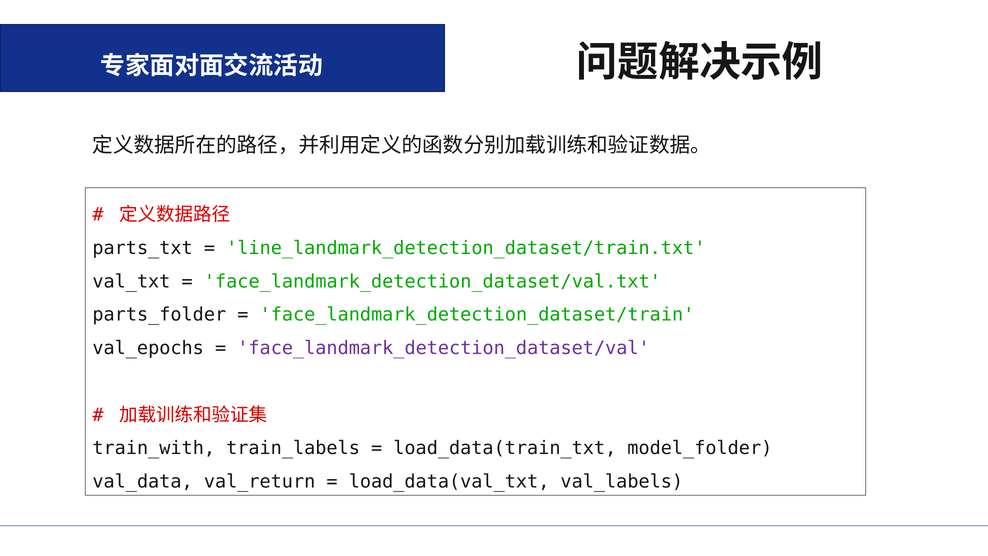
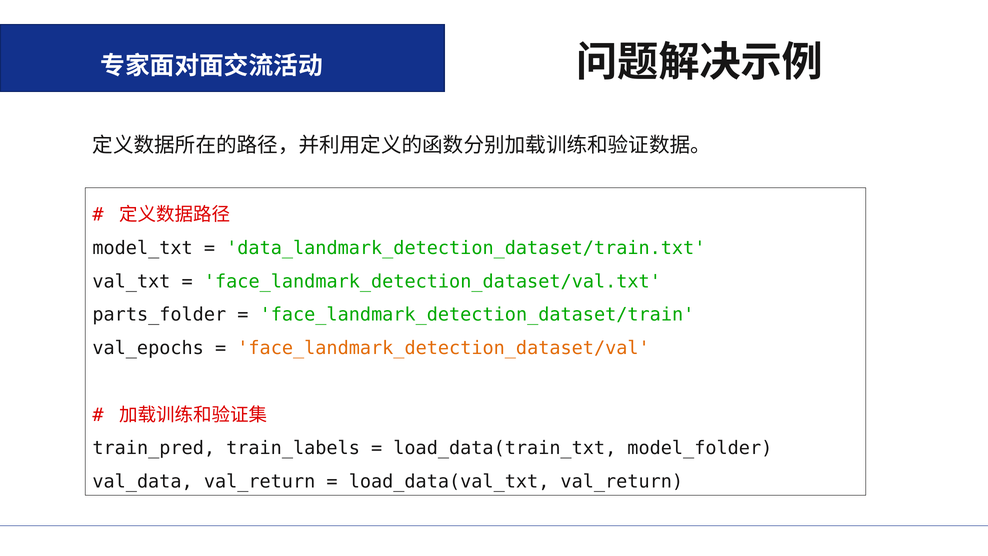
parts_txt: parts_txt -> model_txt (143, 248)
line_landmark_detection_dataset/train.txt: line_landmark_detection_dataset/train.txt -> data_landmark_detection_dataset/train.txt (466, 248)
face_landmark_detection_dataset/val colour: purple -> orange (444, 348)
train_with: train_with -> train_pred (154, 448)
load_data(val_txt val_labels: val_labels -> val_return (622, 481)
